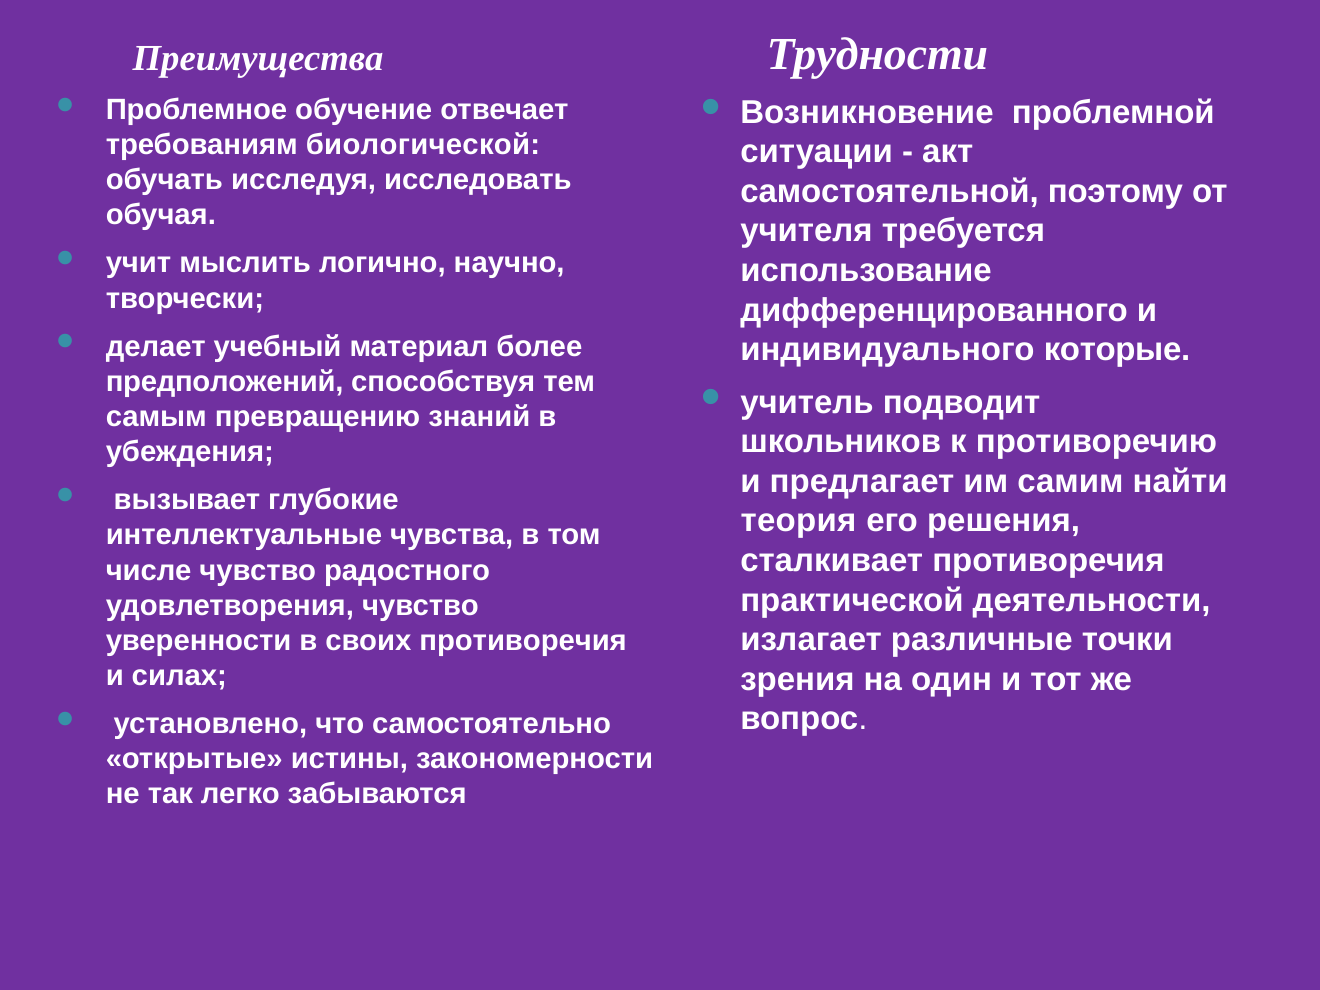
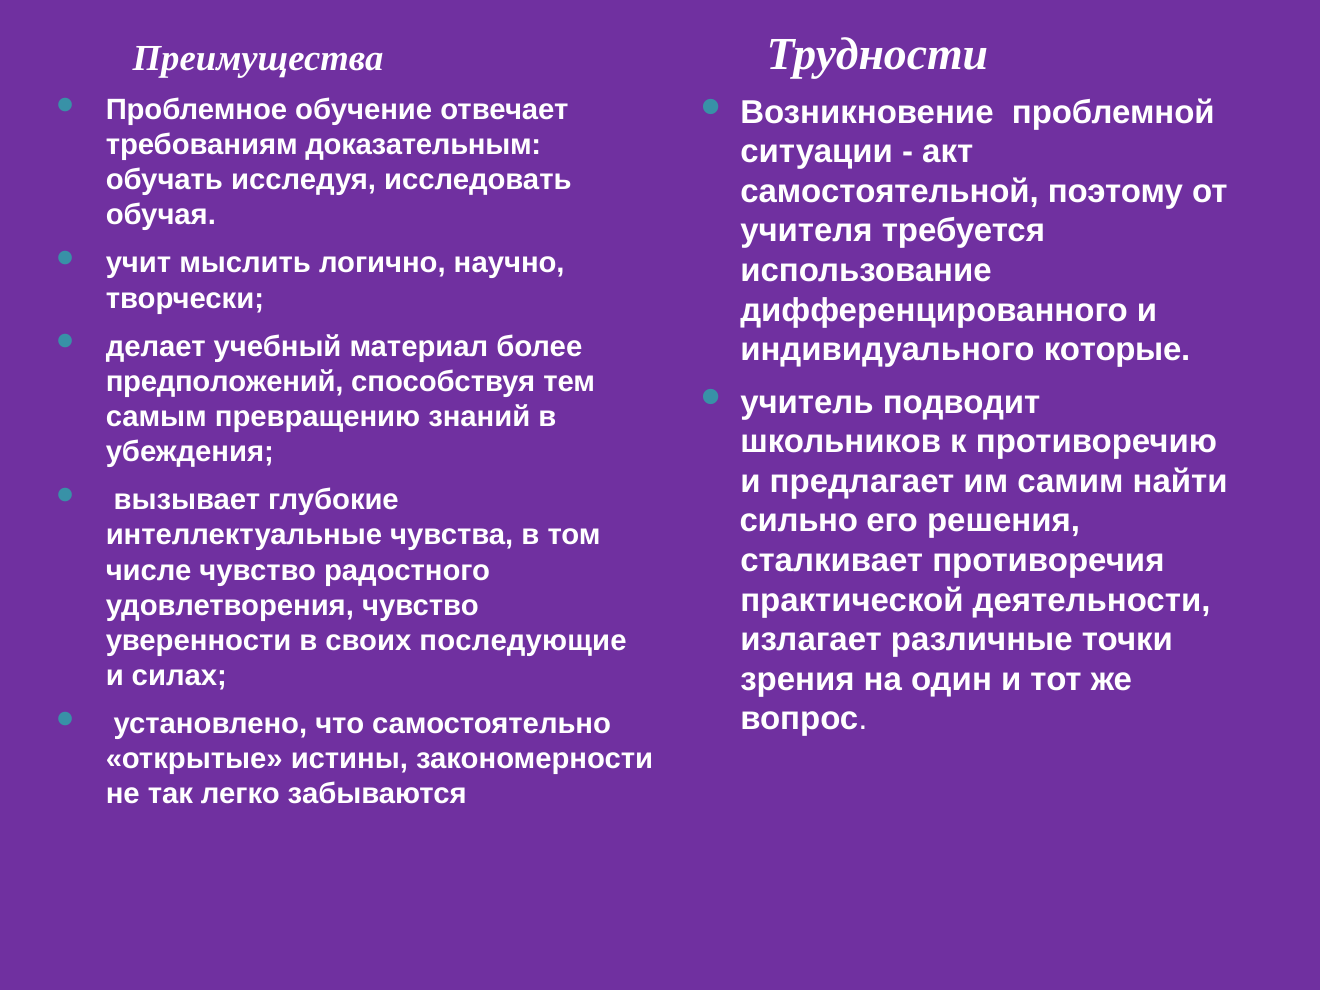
биологической: биологической -> доказательным (423, 145)
теория: теория -> сильно (799, 521)
своих противоречия: противоречия -> последующие (523, 641)
